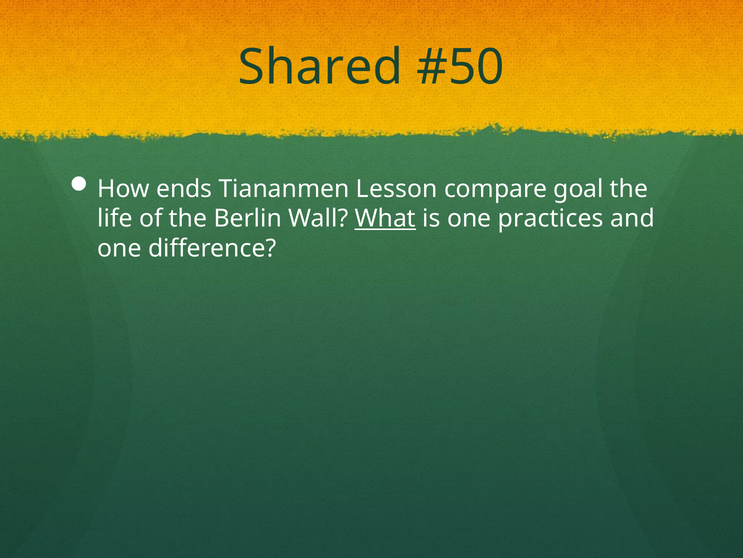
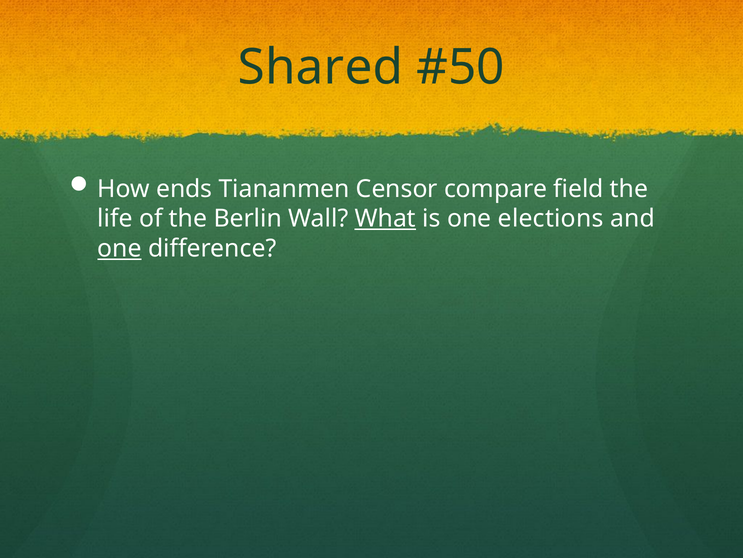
Lesson: Lesson -> Censor (397, 189)
goal: goal -> field (579, 189)
practices: practices -> elections (551, 218)
one underline: none -> present (120, 248)
